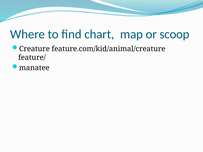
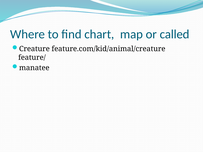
scoop: scoop -> called (175, 34)
